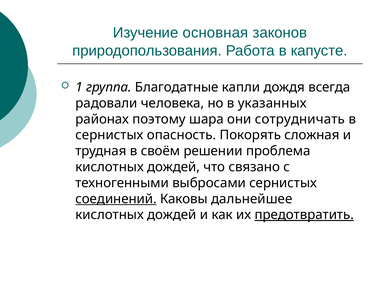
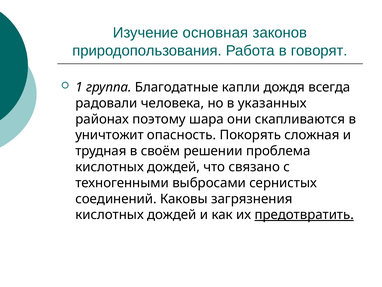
капусте: капусте -> говорят (319, 51)
сотрудничать: сотрудничать -> скапливаются (300, 119)
сернистых: сернистых -> уничтожит (110, 135)
соединений underline: present -> none (116, 199)
дальнейшее: дальнейшее -> загрязнения (252, 199)
